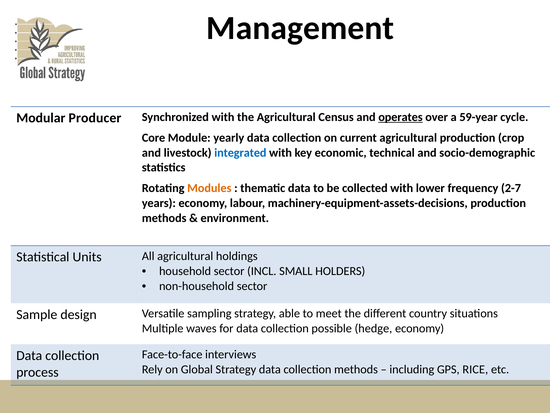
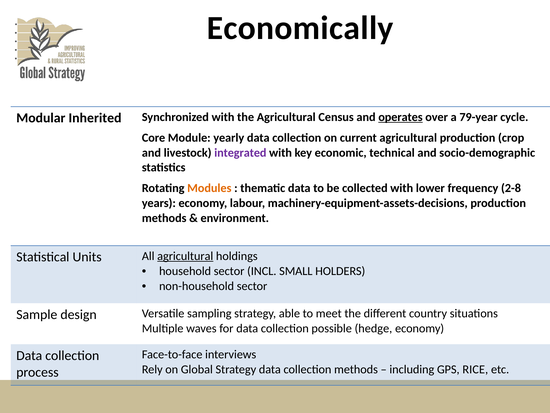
Management: Management -> Economically (300, 28)
Producer: Producer -> Inherited (95, 118)
59-year: 59-year -> 79-year (478, 117)
integrated colour: blue -> purple (240, 152)
2-7: 2-7 -> 2-8 (511, 188)
agricultural underline: none -> present (185, 256)
